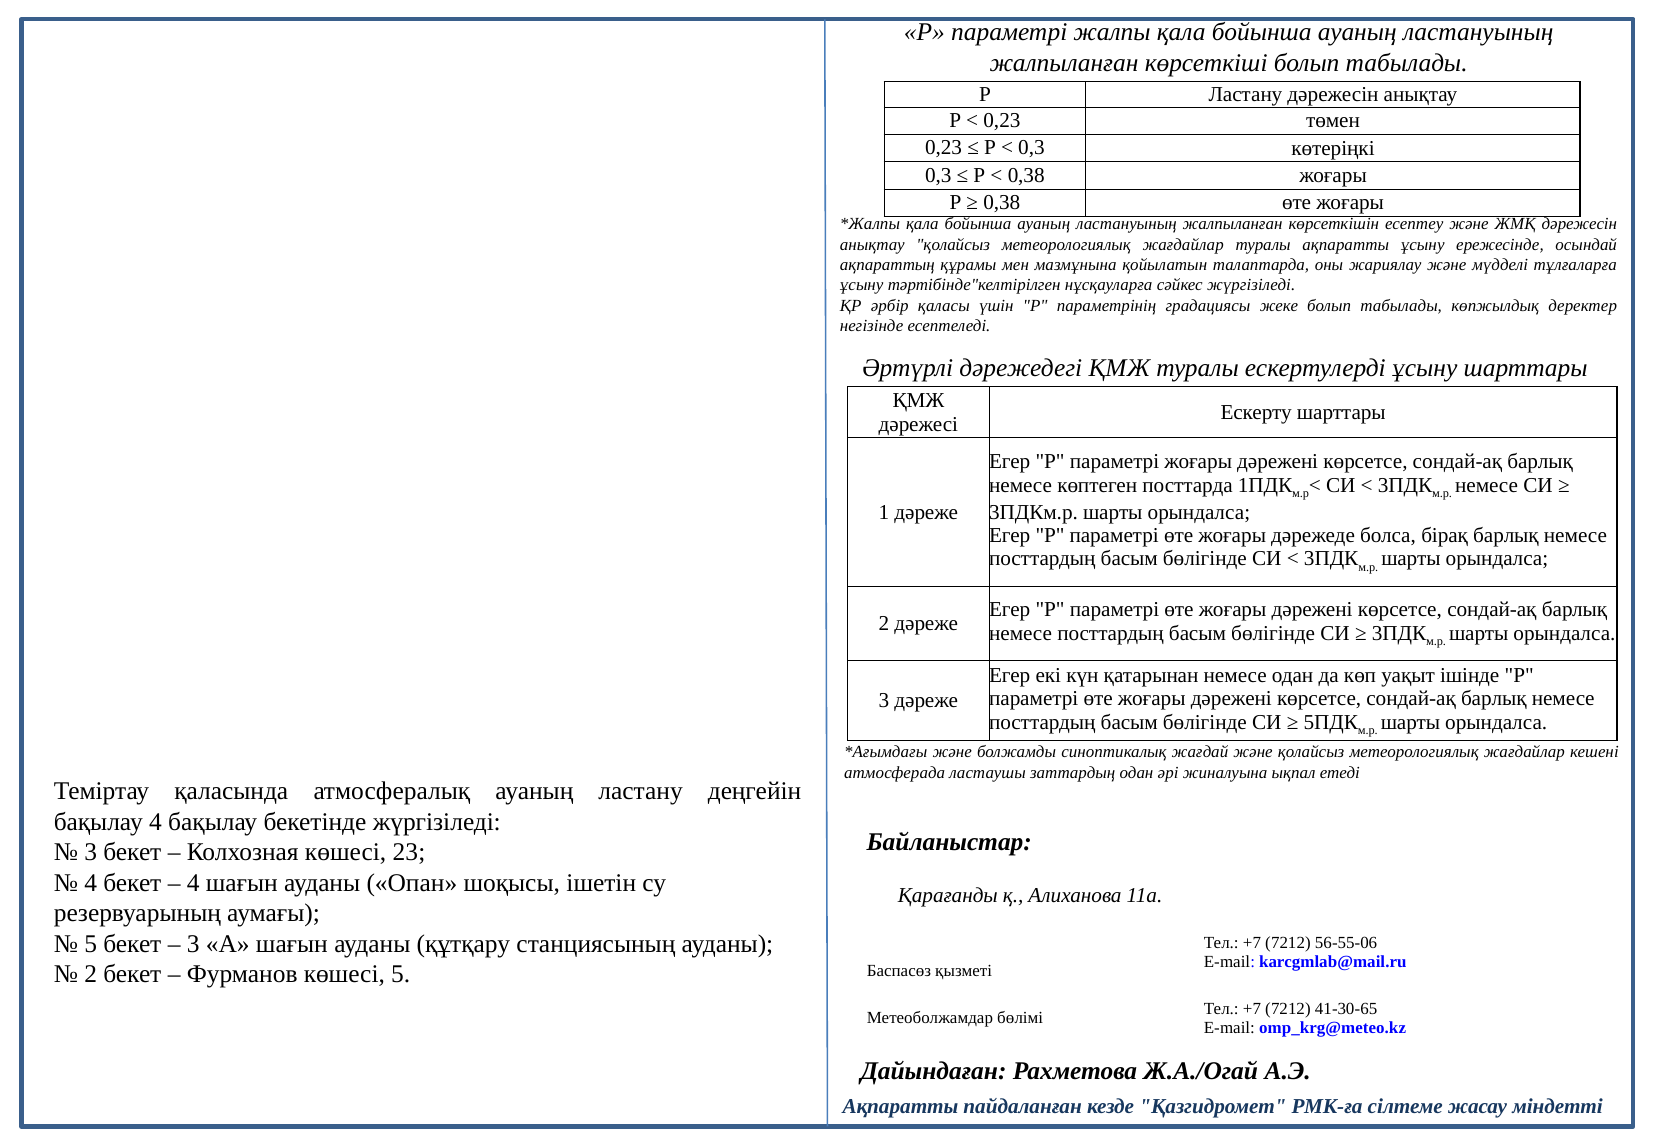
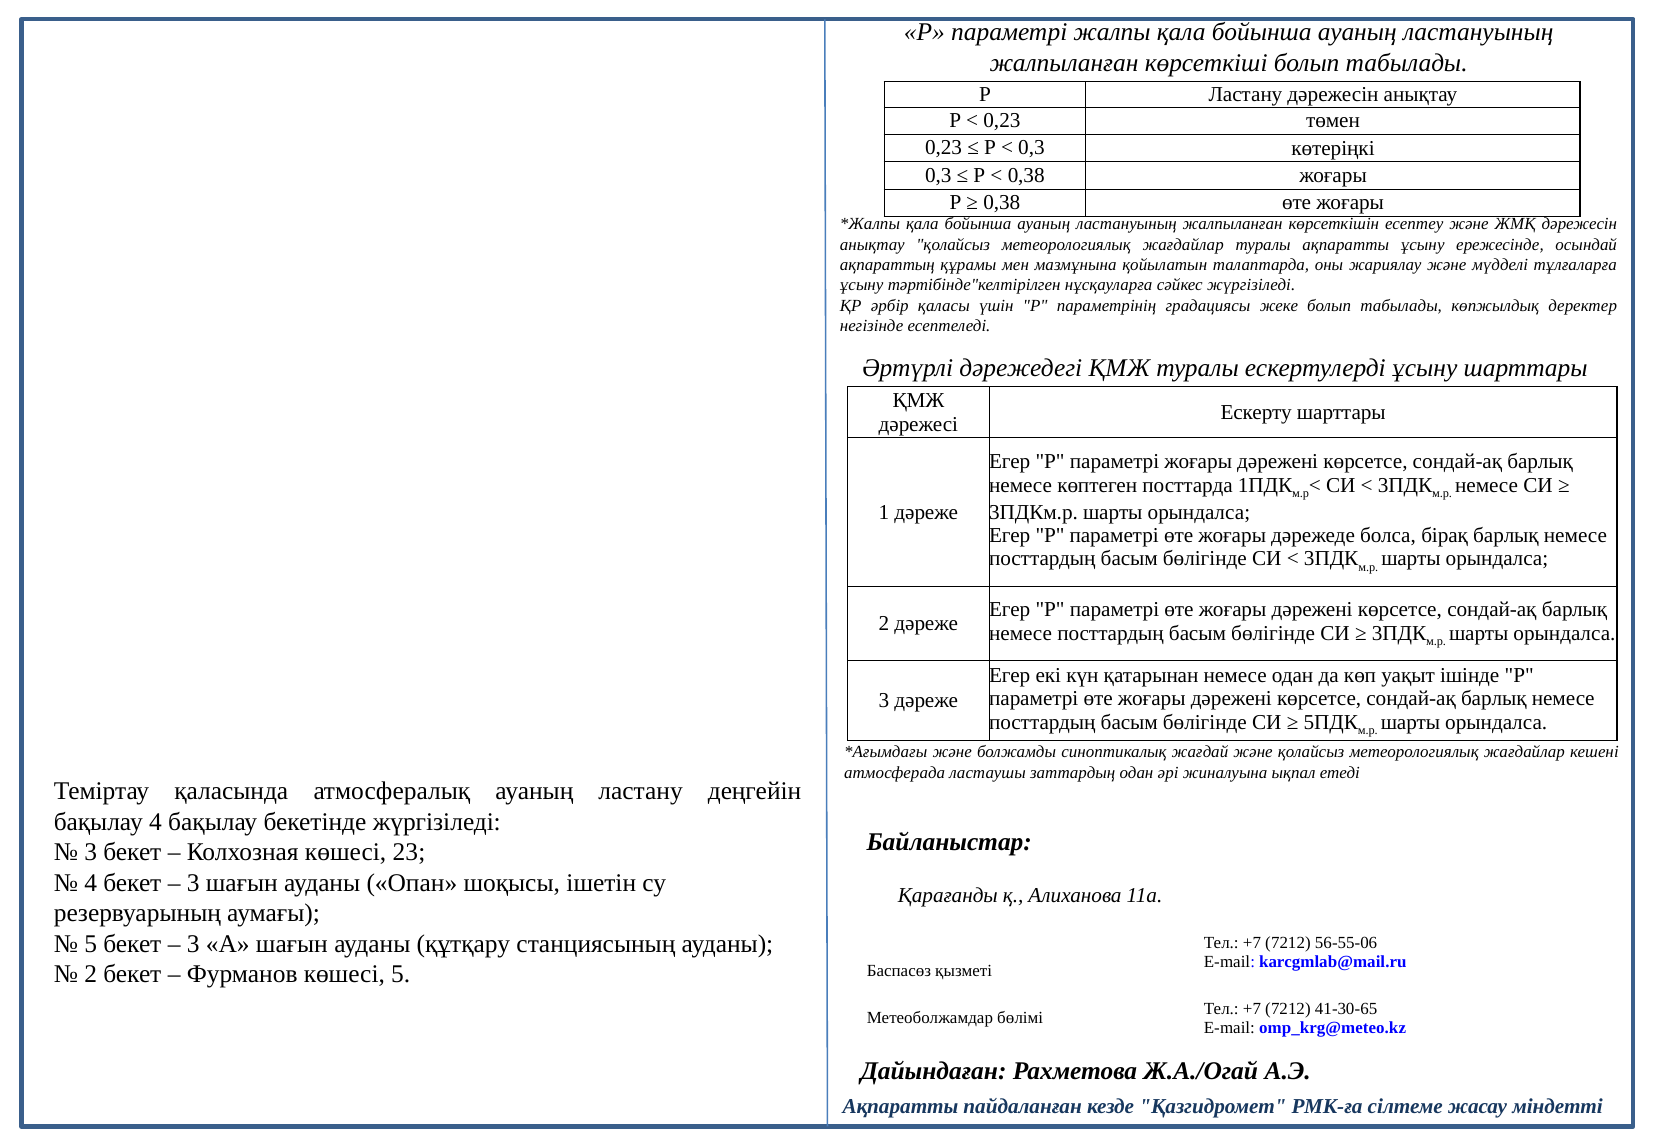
4: 4 -> 3 (193, 883)
